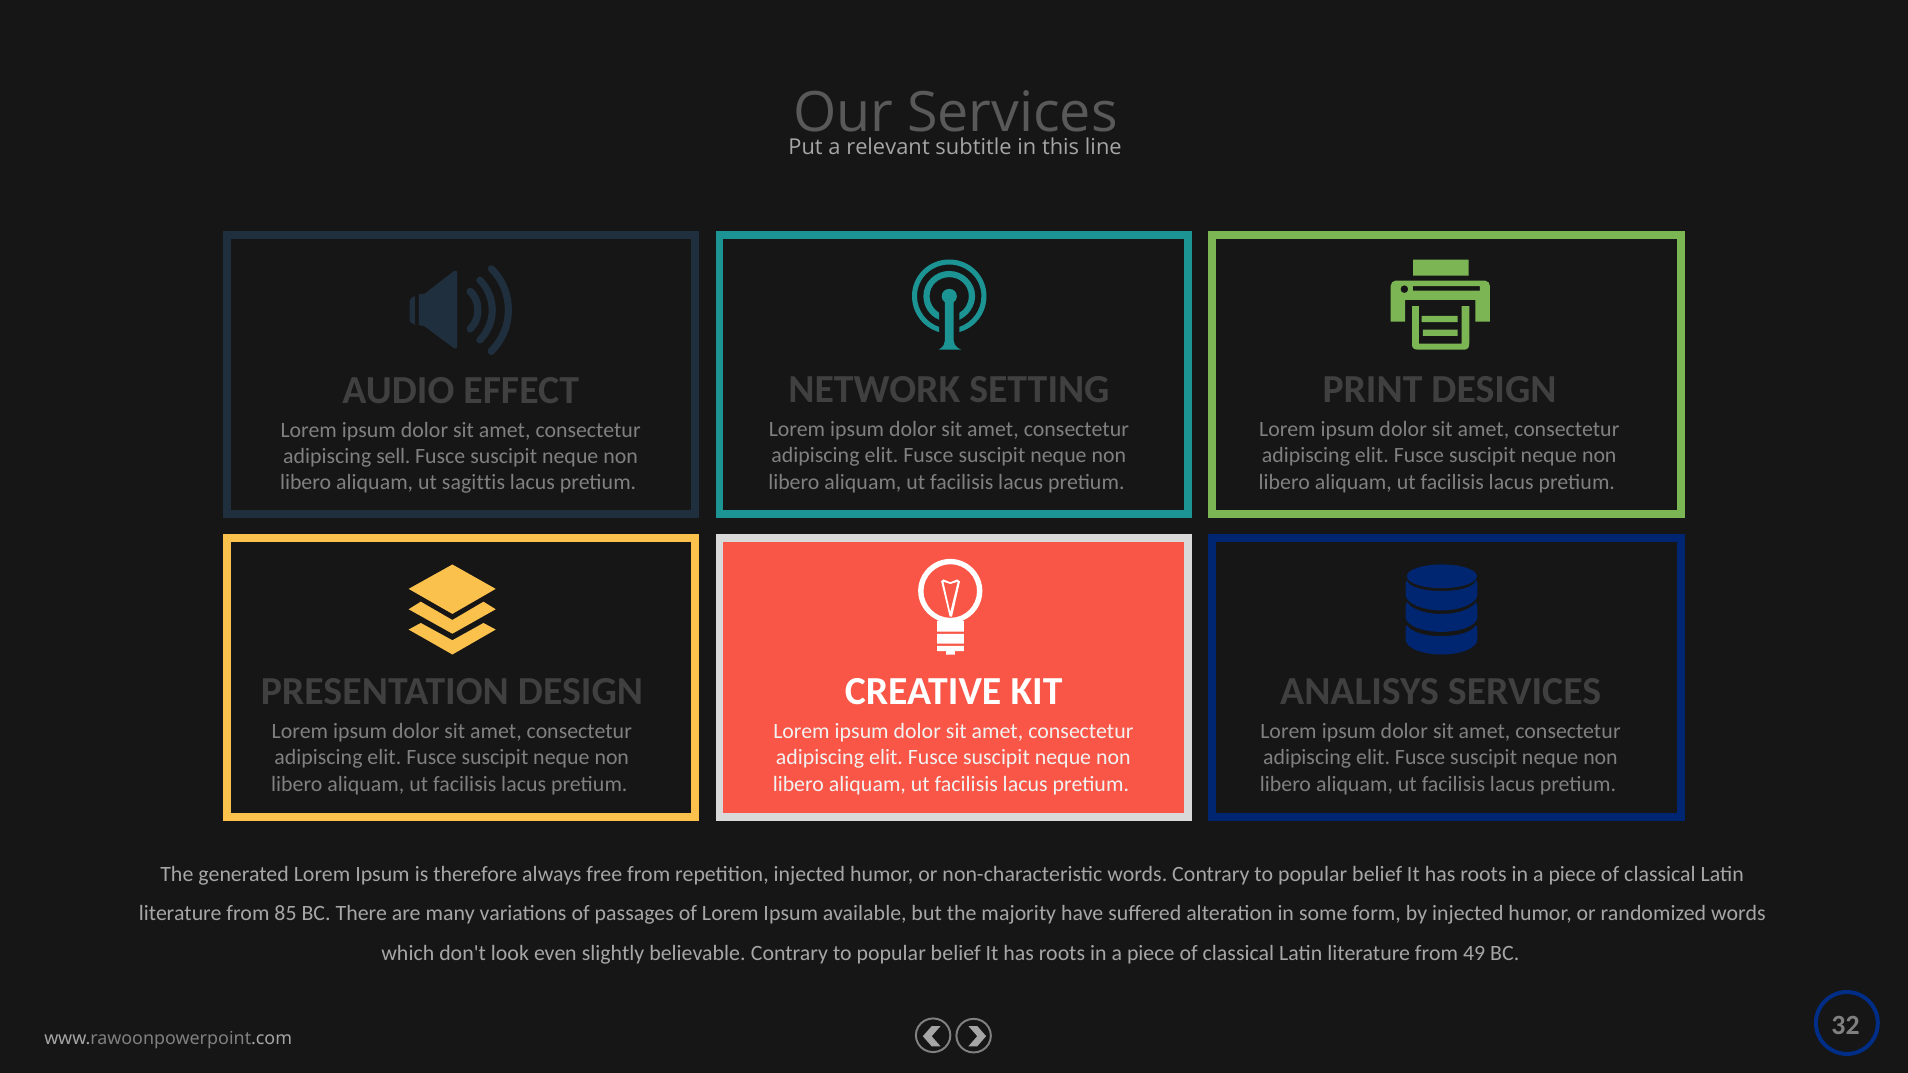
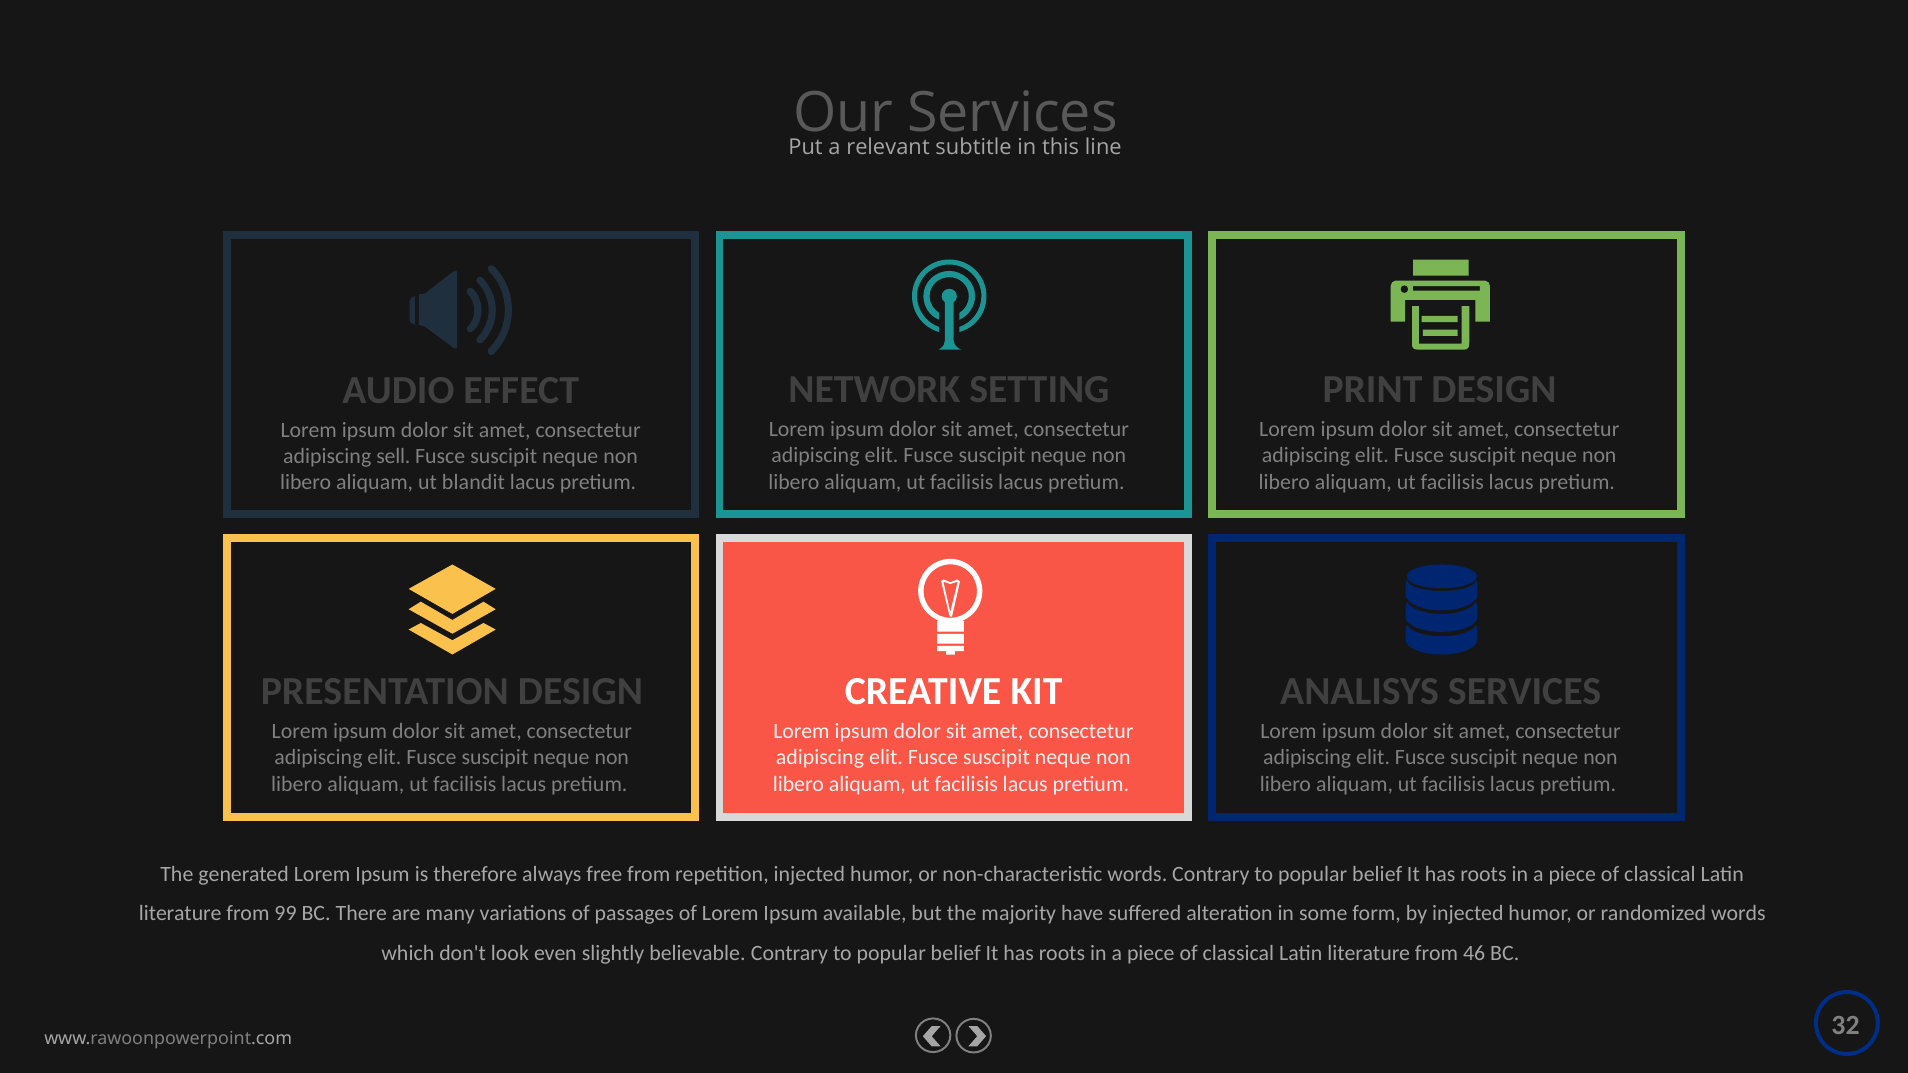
sagittis: sagittis -> blandit (473, 483)
85: 85 -> 99 (286, 914)
49: 49 -> 46 (1474, 953)
